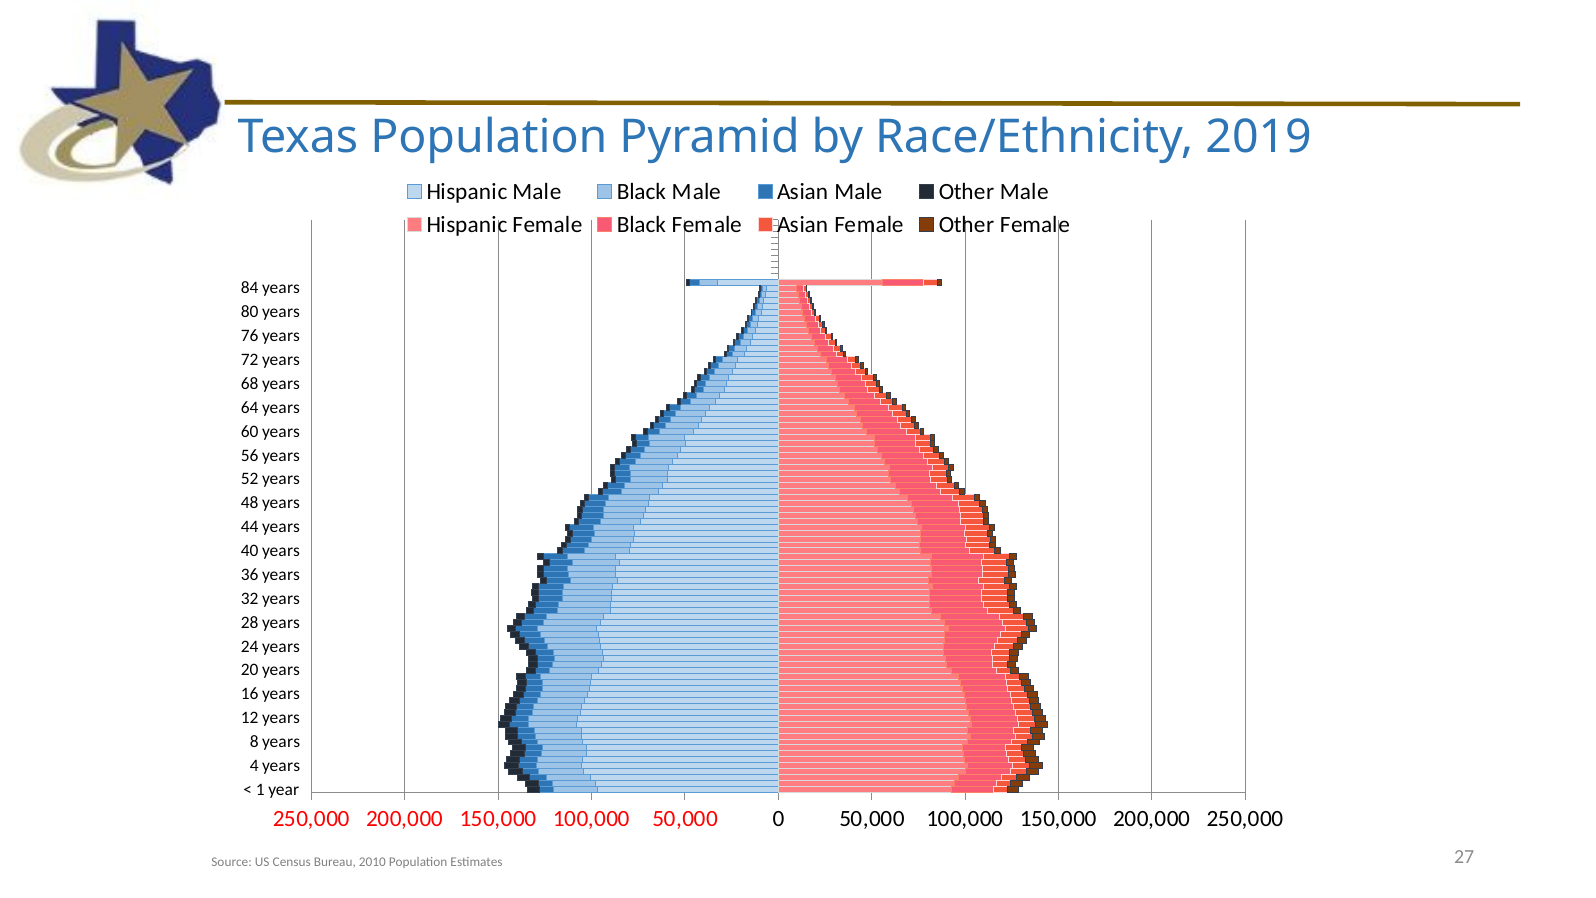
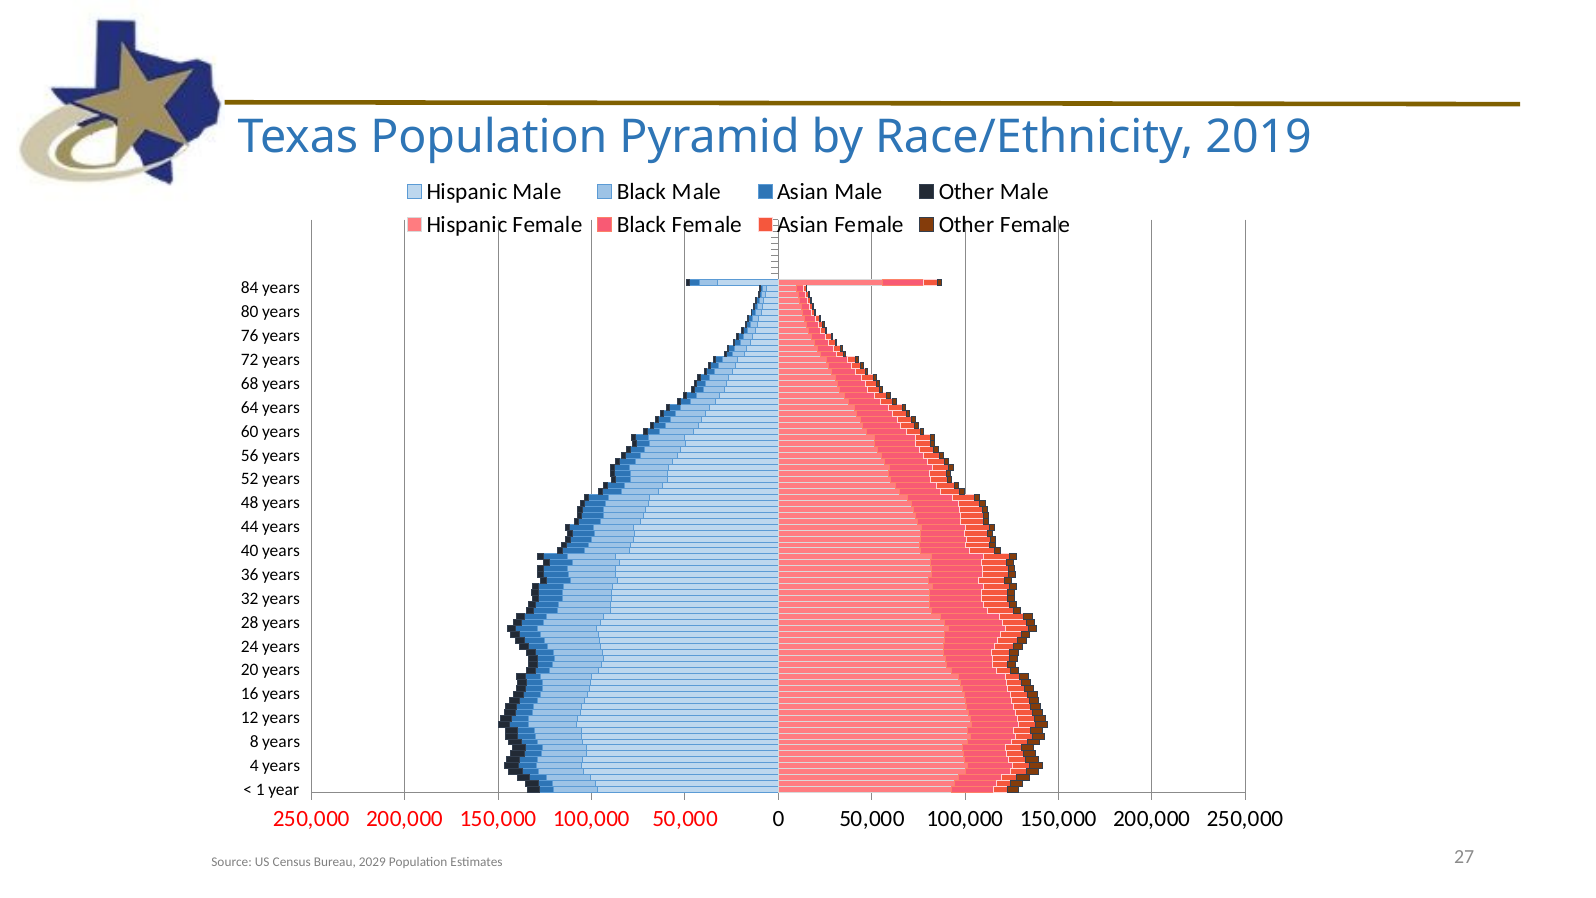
2010: 2010 -> 2029 (372, 861)
